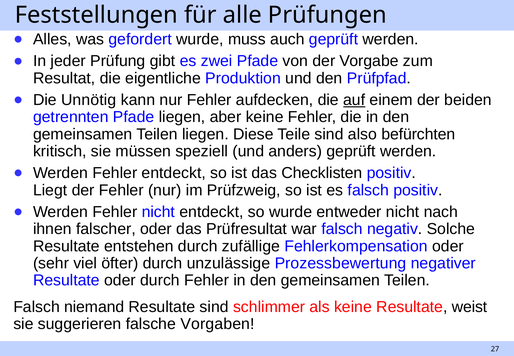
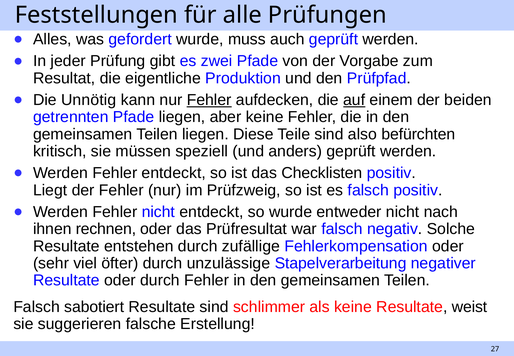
Fehler underline: none -> present (209, 100)
falscher: falscher -> rechnen (106, 229)
Prozessbewertung: Prozessbewertung -> Stapelverarbeitung (341, 263)
niemand: niemand -> sabotiert (94, 307)
Vorgaben: Vorgaben -> Erstellung (218, 324)
